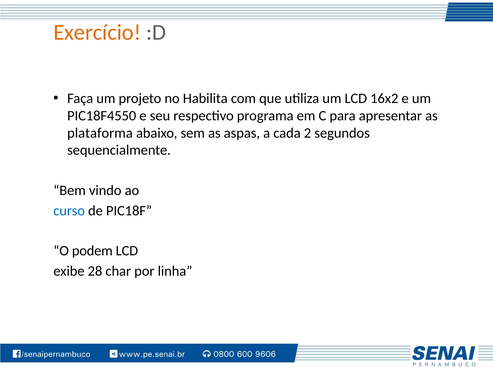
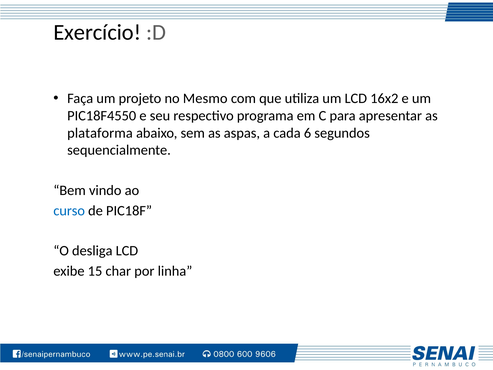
Exercício colour: orange -> black (97, 32)
Habilita: Habilita -> Mesmo (205, 98)
2: 2 -> 6 (308, 133)
podem: podem -> desliga (92, 251)
28: 28 -> 15 (95, 271)
